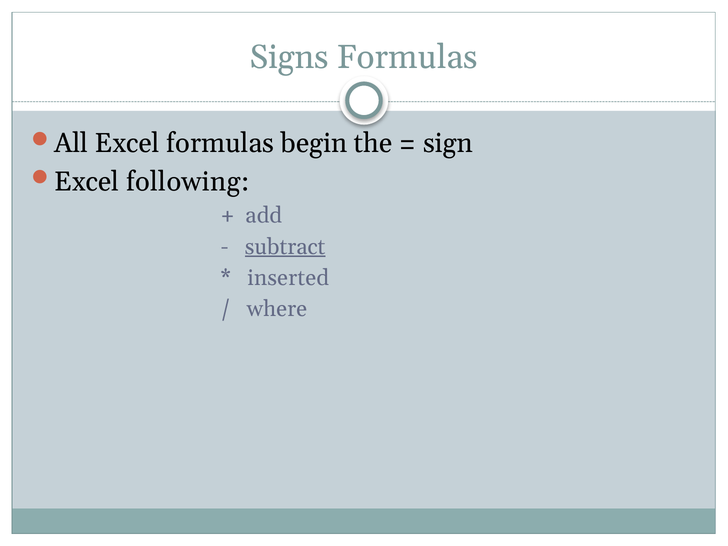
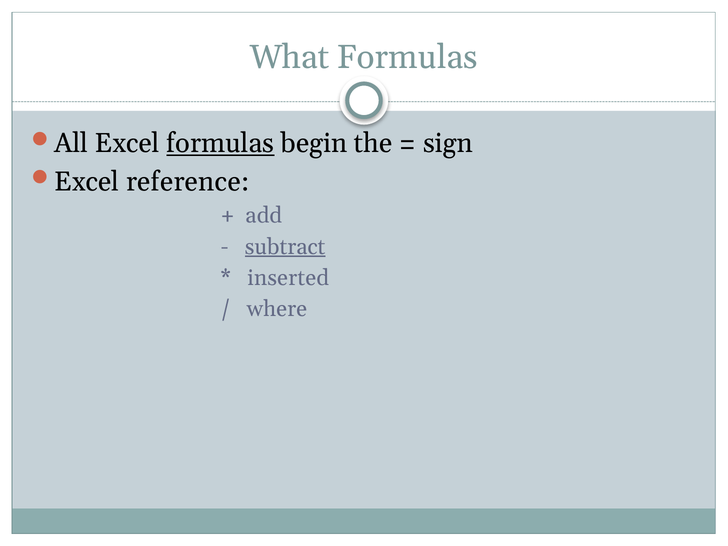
Signs: Signs -> What (289, 57)
formulas underline: none -> present (220, 143)
following: following -> reference (188, 182)
